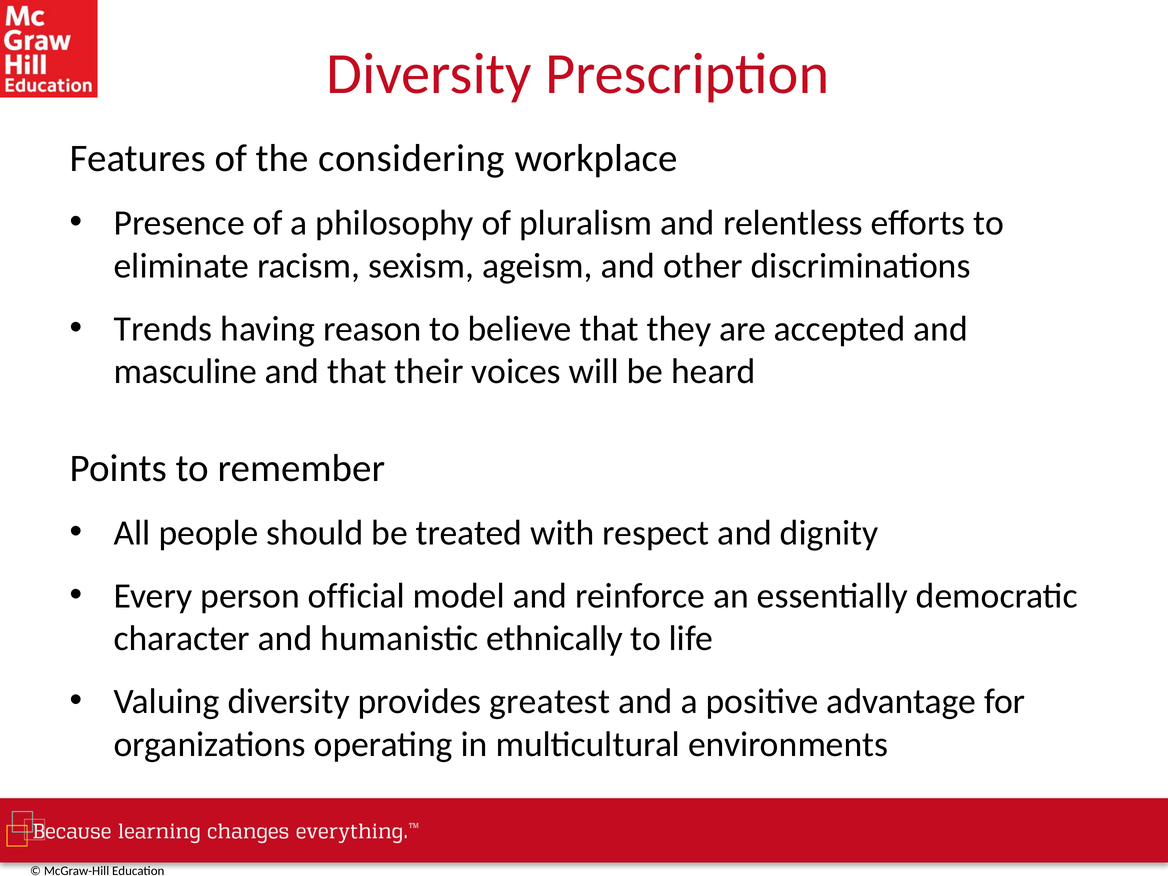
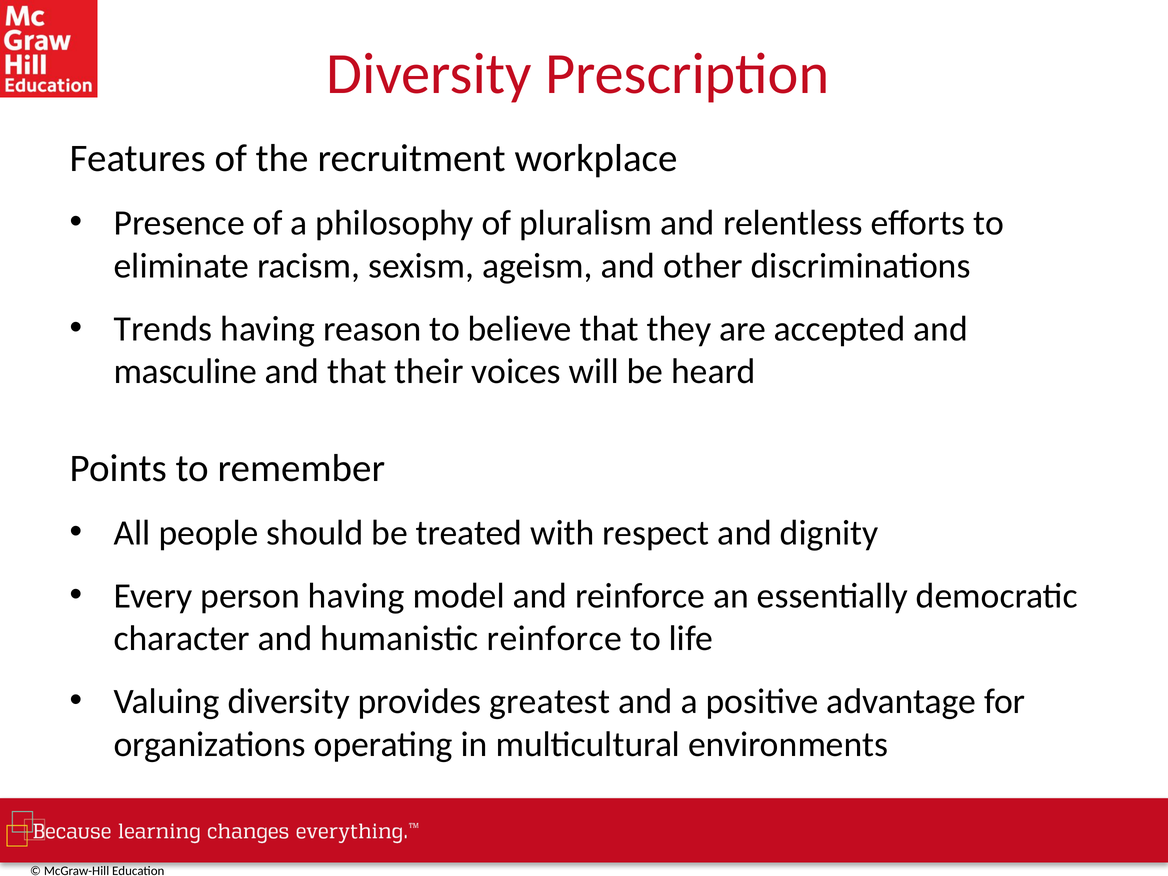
considering: considering -> recruitment (412, 158)
person official: official -> having (356, 596)
humanistic ethnically: ethnically -> reinforce (554, 639)
